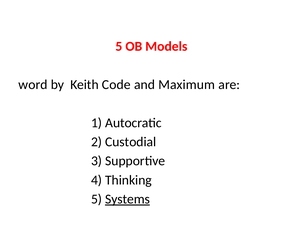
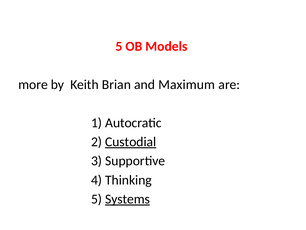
word: word -> more (33, 84)
Code: Code -> Brian (116, 84)
Custodial underline: none -> present (131, 142)
